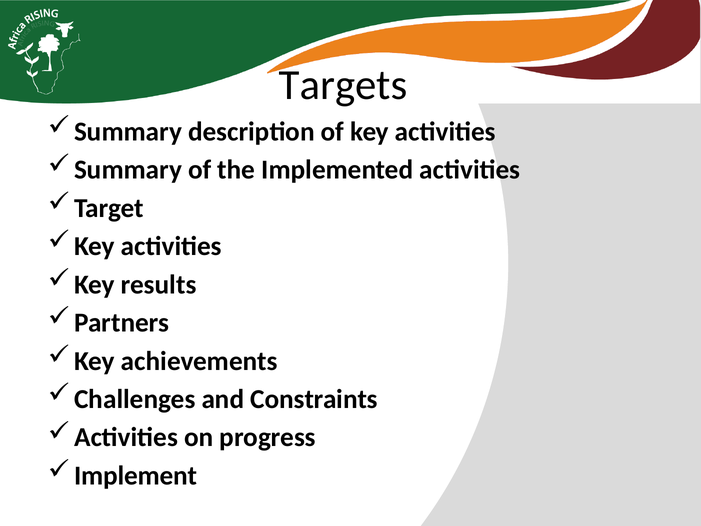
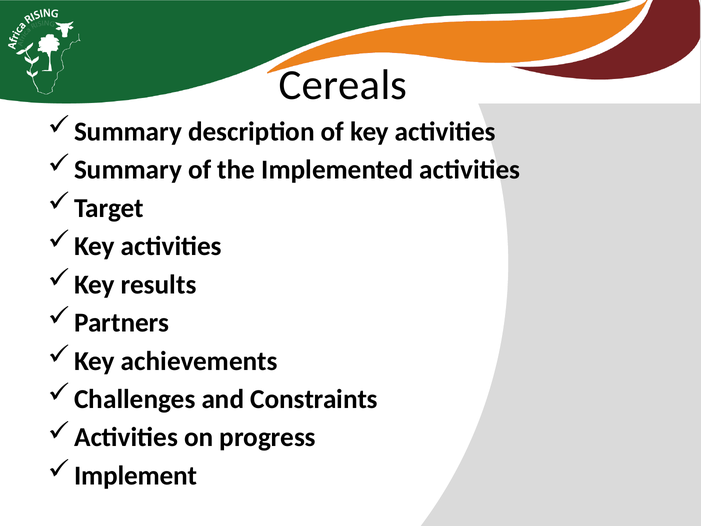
Targets: Targets -> Cereals (343, 85)
